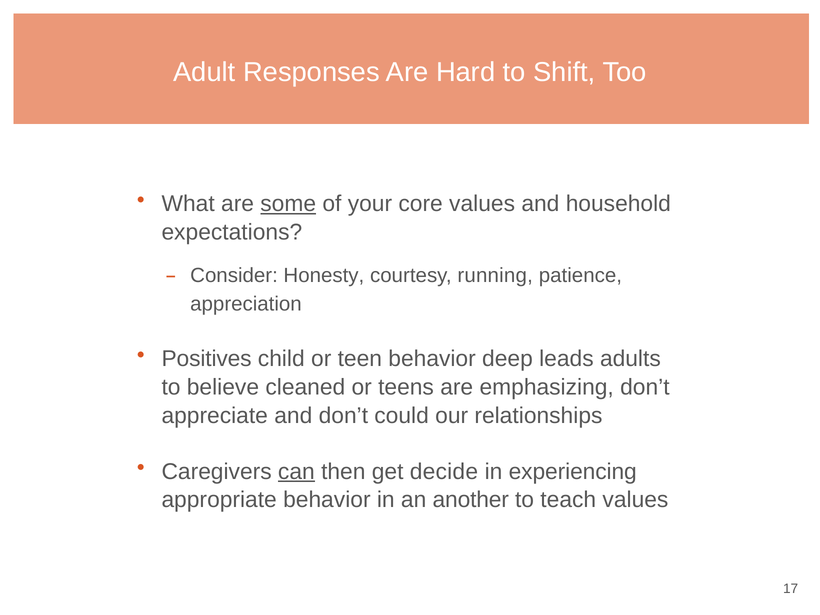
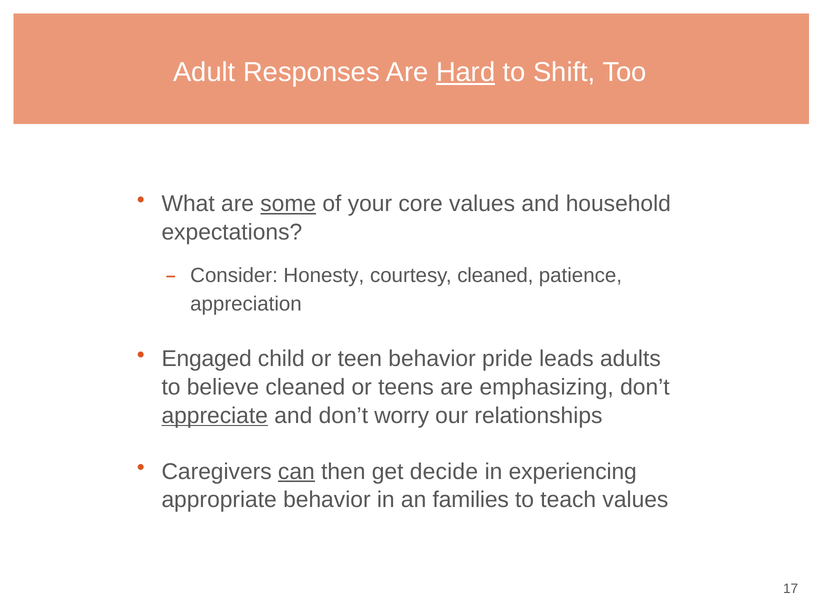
Hard underline: none -> present (466, 72)
courtesy running: running -> cleaned (495, 276)
Positives: Positives -> Engaged (207, 359)
deep: deep -> pride (507, 359)
appreciate underline: none -> present (215, 416)
could: could -> worry (402, 416)
another: another -> families (471, 500)
